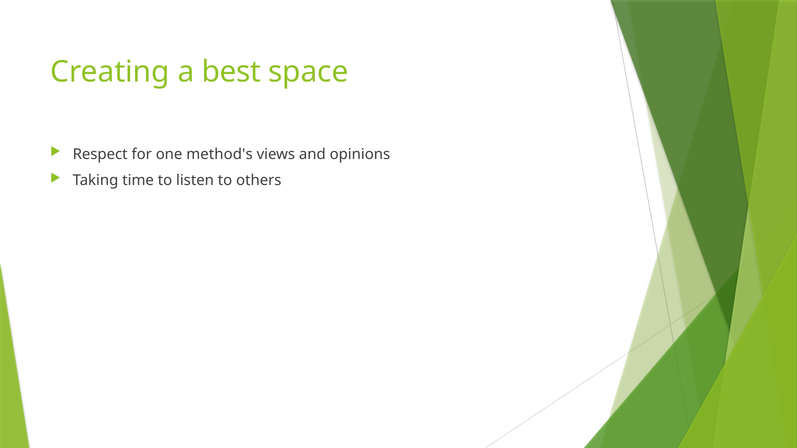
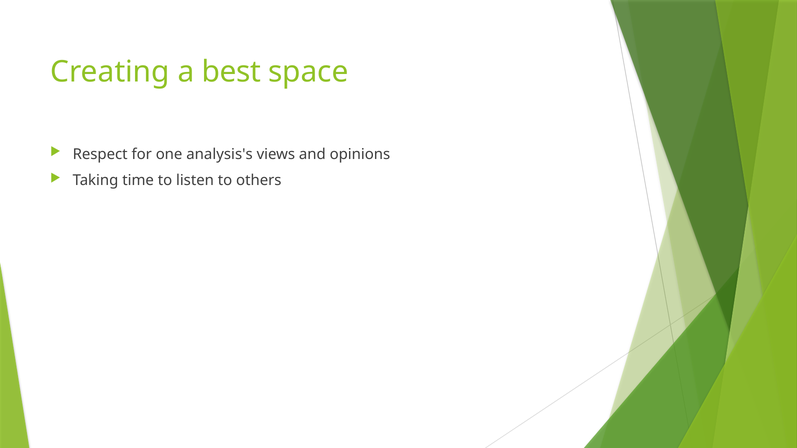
method's: method's -> analysis's (220, 154)
